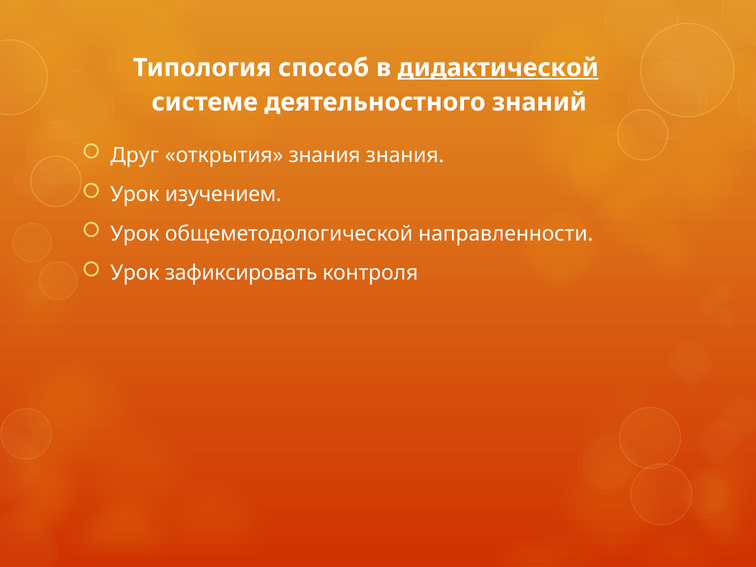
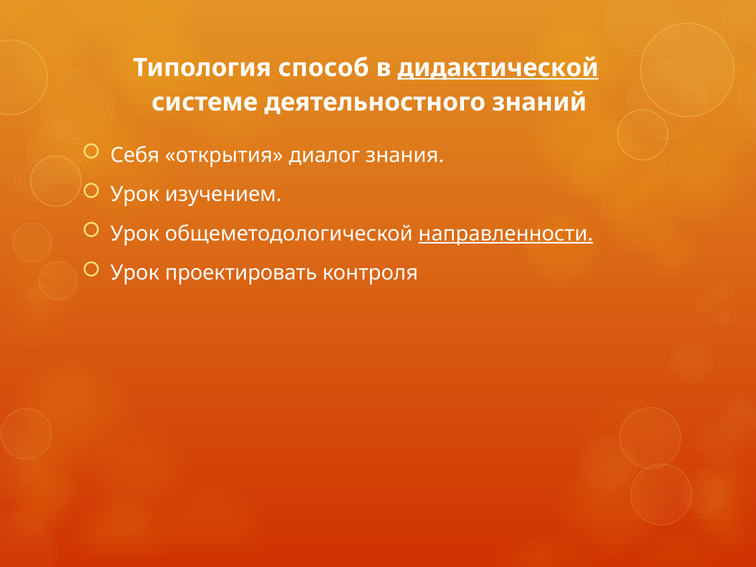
Друг: Друг -> Себя (135, 155)
открытия знания: знания -> диалог (324, 155)
направленности underline: none -> present (506, 234)
зафиксировать: зафиксировать -> проектировать (241, 273)
